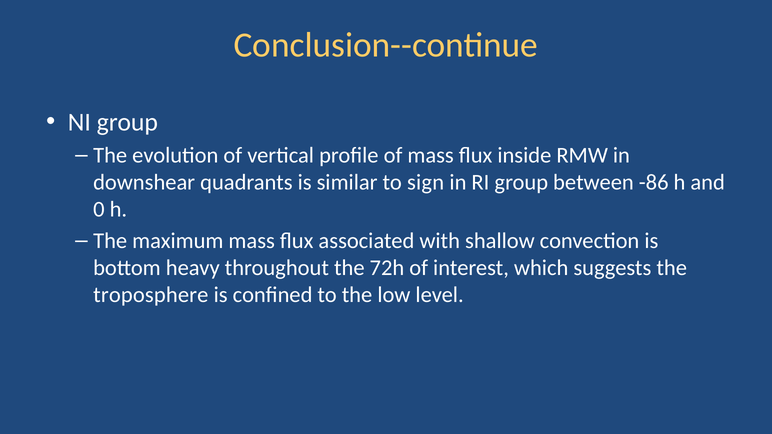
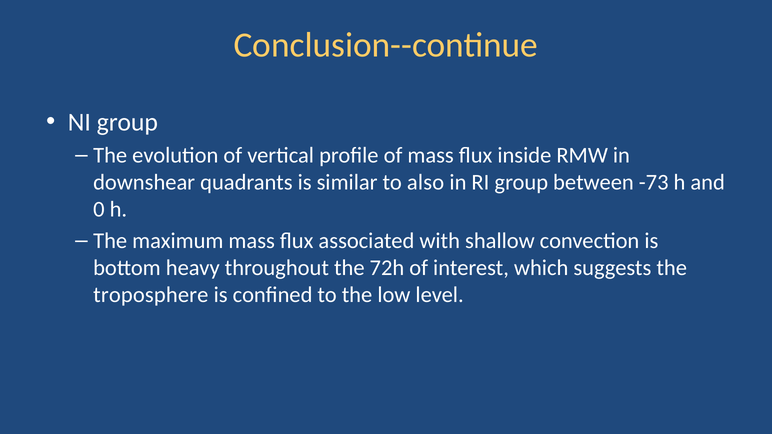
sign: sign -> also (426, 183)
-86: -86 -> -73 (654, 183)
